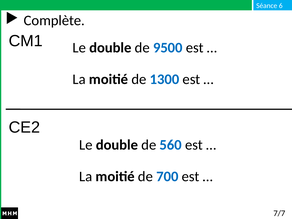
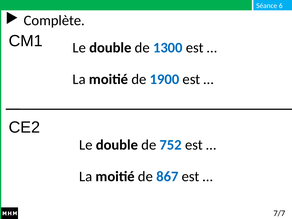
9500: 9500 -> 1300 (168, 48)
1300: 1300 -> 1900 (164, 79)
560: 560 -> 752 (171, 145)
700: 700 -> 867 (167, 176)
